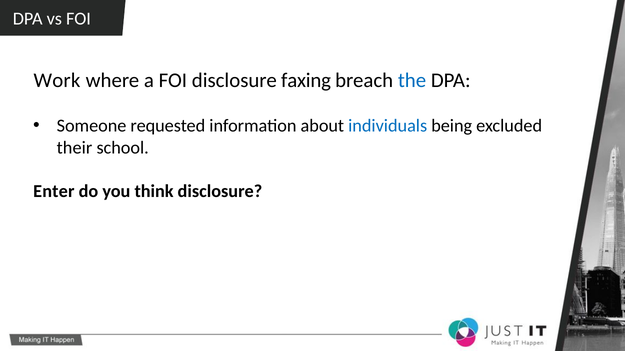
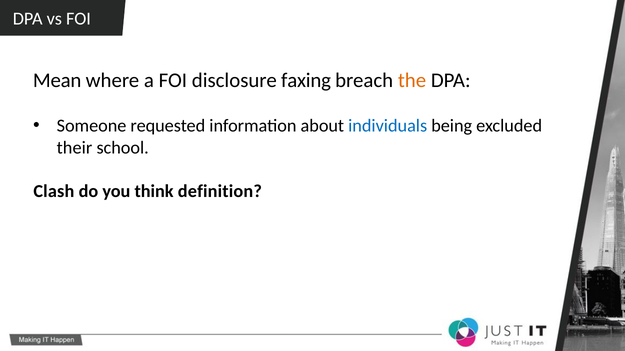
Work: Work -> Mean (57, 81)
the colour: blue -> orange (412, 81)
Enter: Enter -> Clash (54, 192)
think disclosure: disclosure -> definition (220, 192)
